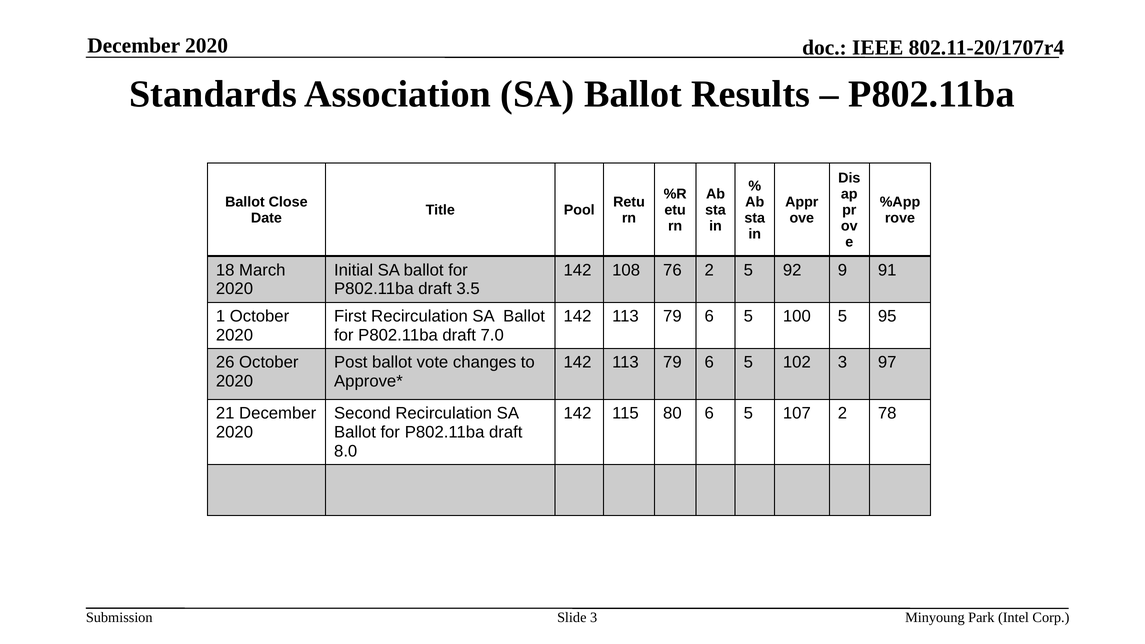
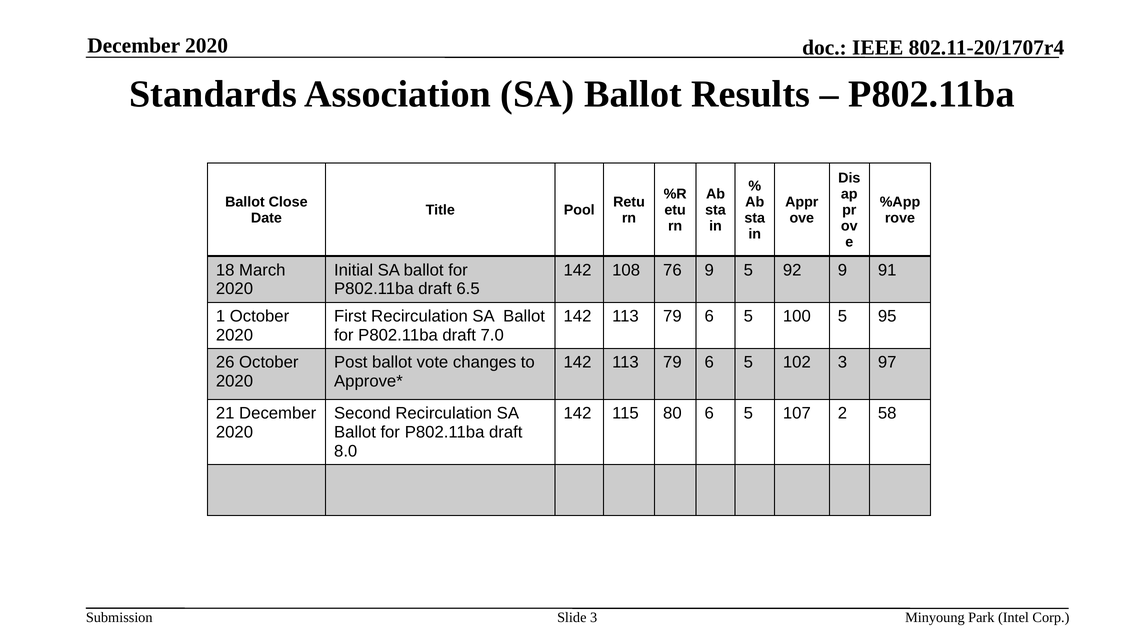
76 2: 2 -> 9 (709, 270)
3.5: 3.5 -> 6.5 (468, 289)
78: 78 -> 58 (887, 414)
